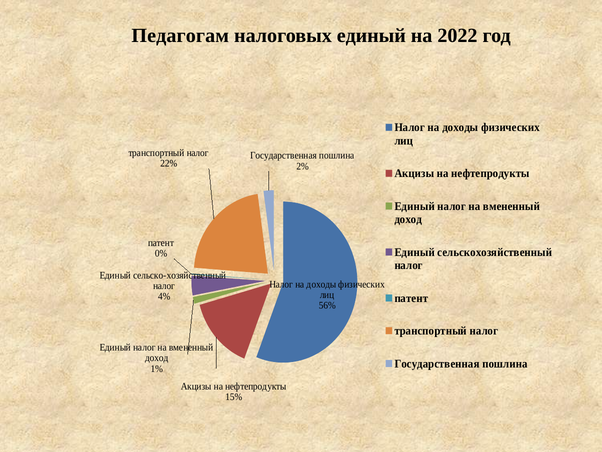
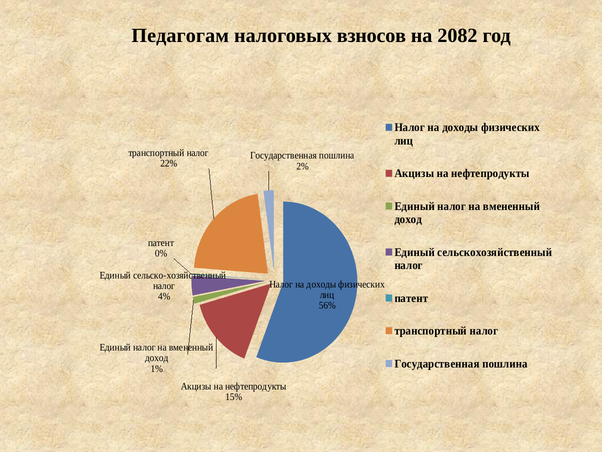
налоговых единый: единый -> взносов (371, 35)
2022: 2022 -> 2082 (457, 35)
